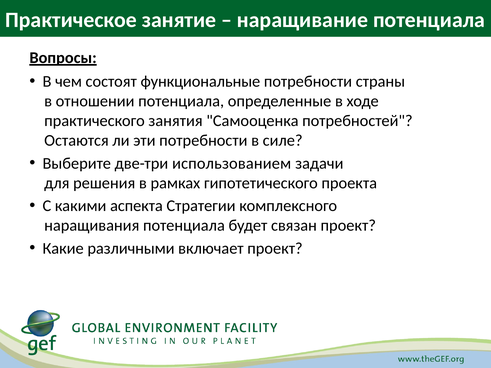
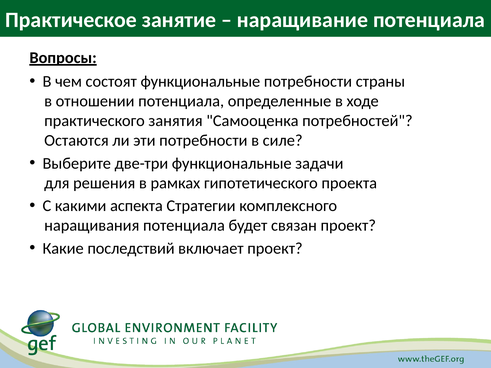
две-три использованием: использованием -> функциональные (232, 163)
различными: различными -> последствий (131, 249)
